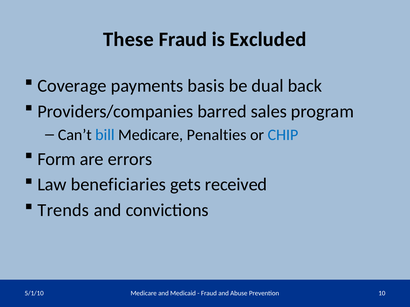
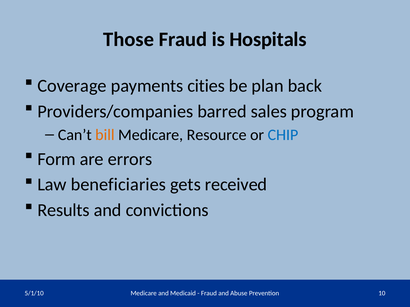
These: These -> Those (129, 39)
Excluded: Excluded -> Hospitals (268, 39)
basis: basis -> cities (206, 86)
dual: dual -> plan (268, 86)
bill colour: blue -> orange (105, 135)
Penalties: Penalties -> Resource (217, 135)
Trends: Trends -> Results (63, 210)
